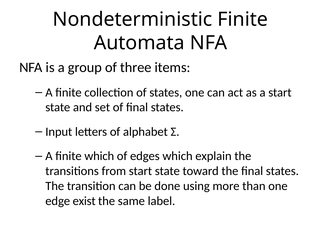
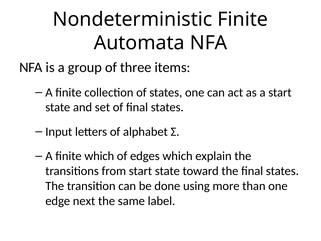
exist: exist -> next (84, 201)
